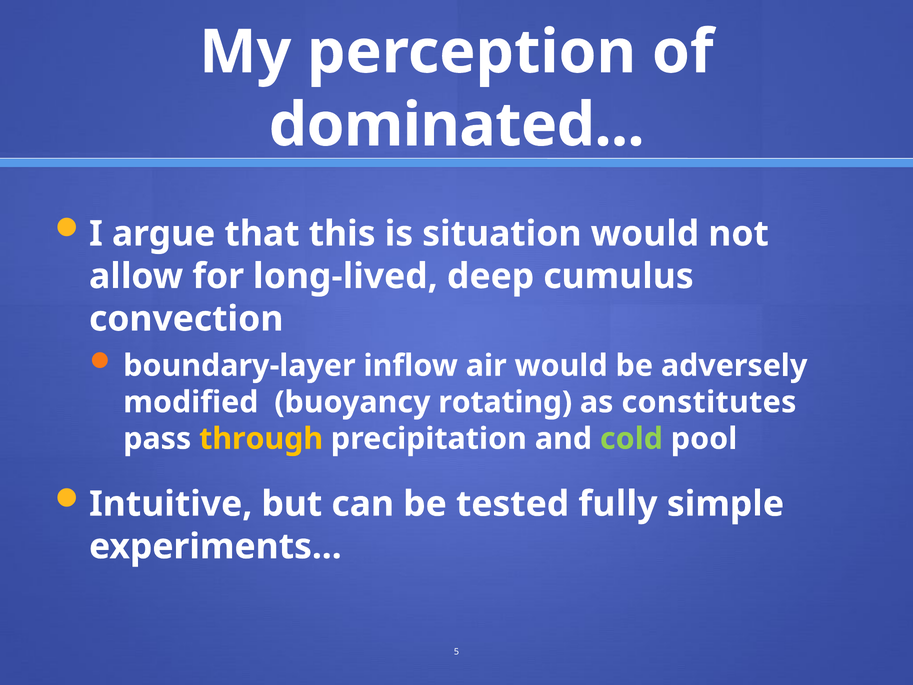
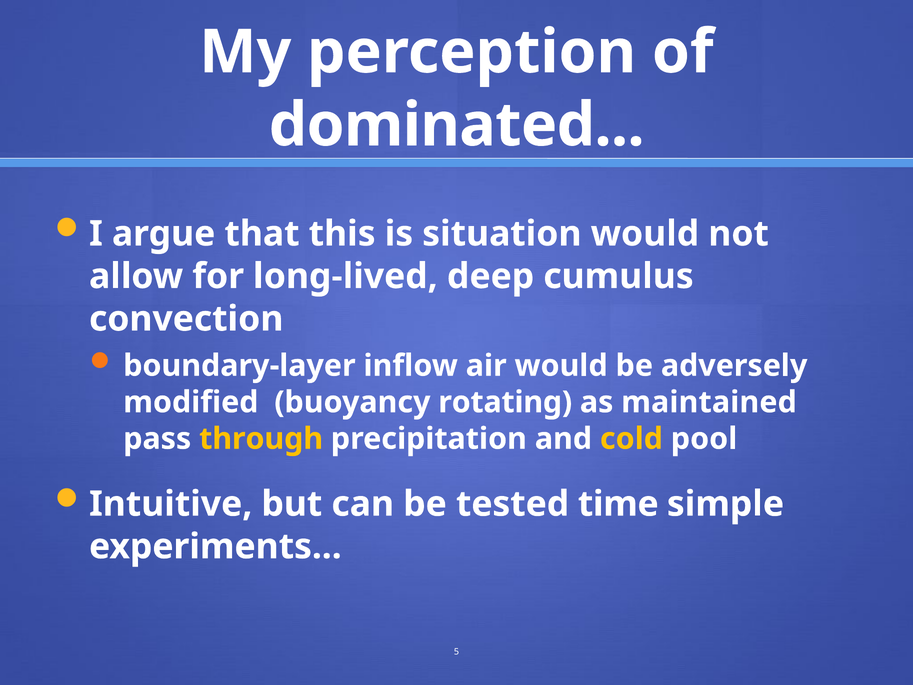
constitutes: constitutes -> maintained (709, 402)
cold colour: light green -> yellow (631, 439)
fully: fully -> time (618, 504)
